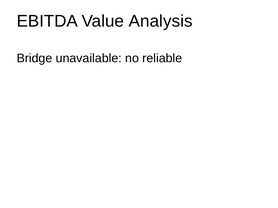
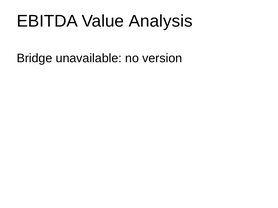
reliable: reliable -> version (162, 58)
